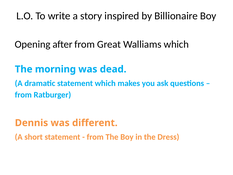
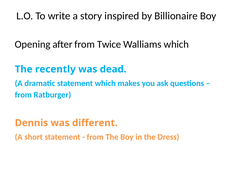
Great: Great -> Twice (109, 44)
morning: morning -> recently (55, 69)
